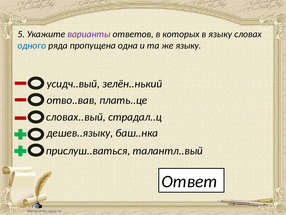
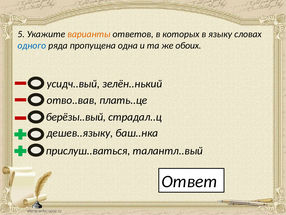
варианты colour: purple -> orange (89, 34)
же языку: языку -> обоих (188, 45)
словах..вый: словах..вый -> берёзы..вый (76, 117)
